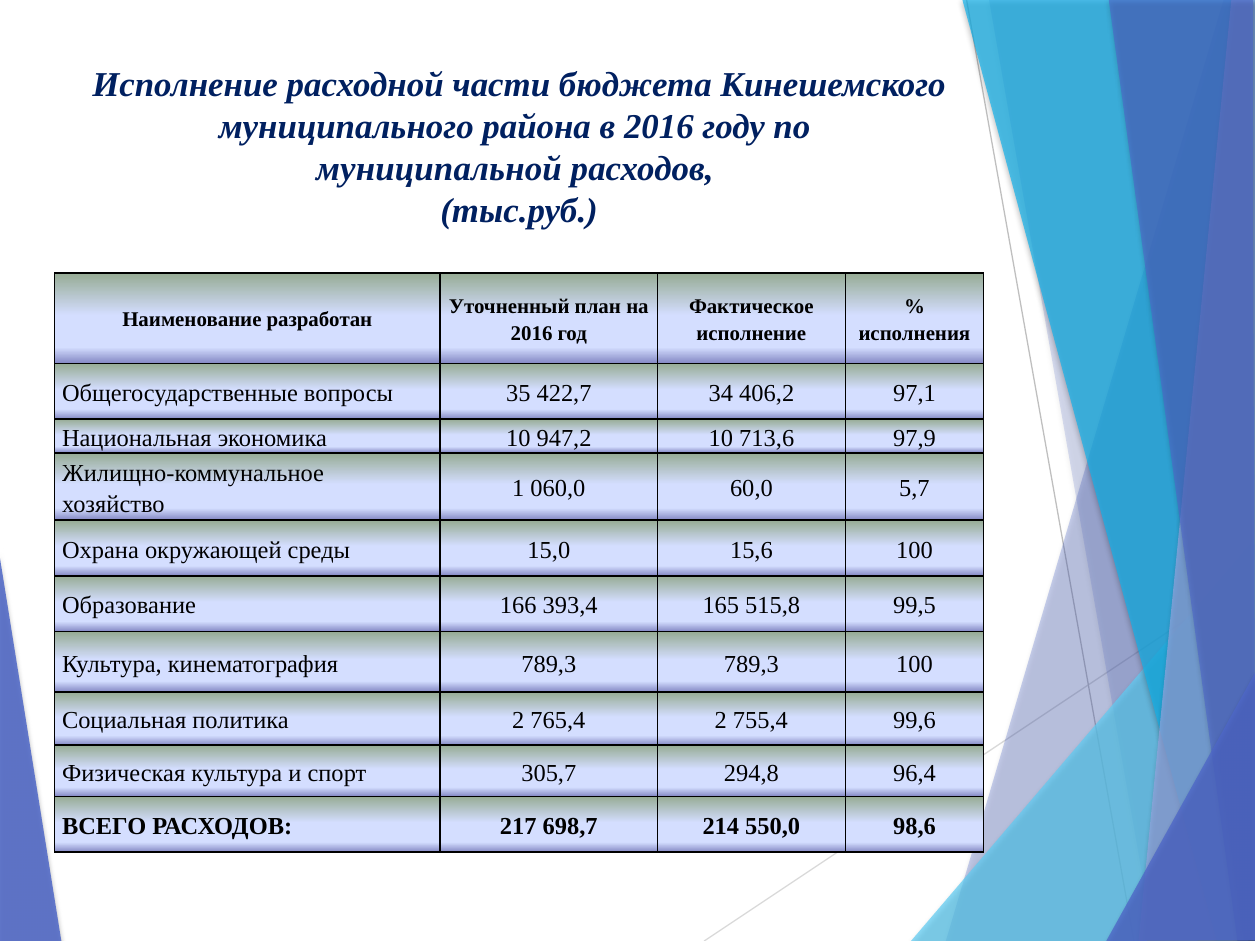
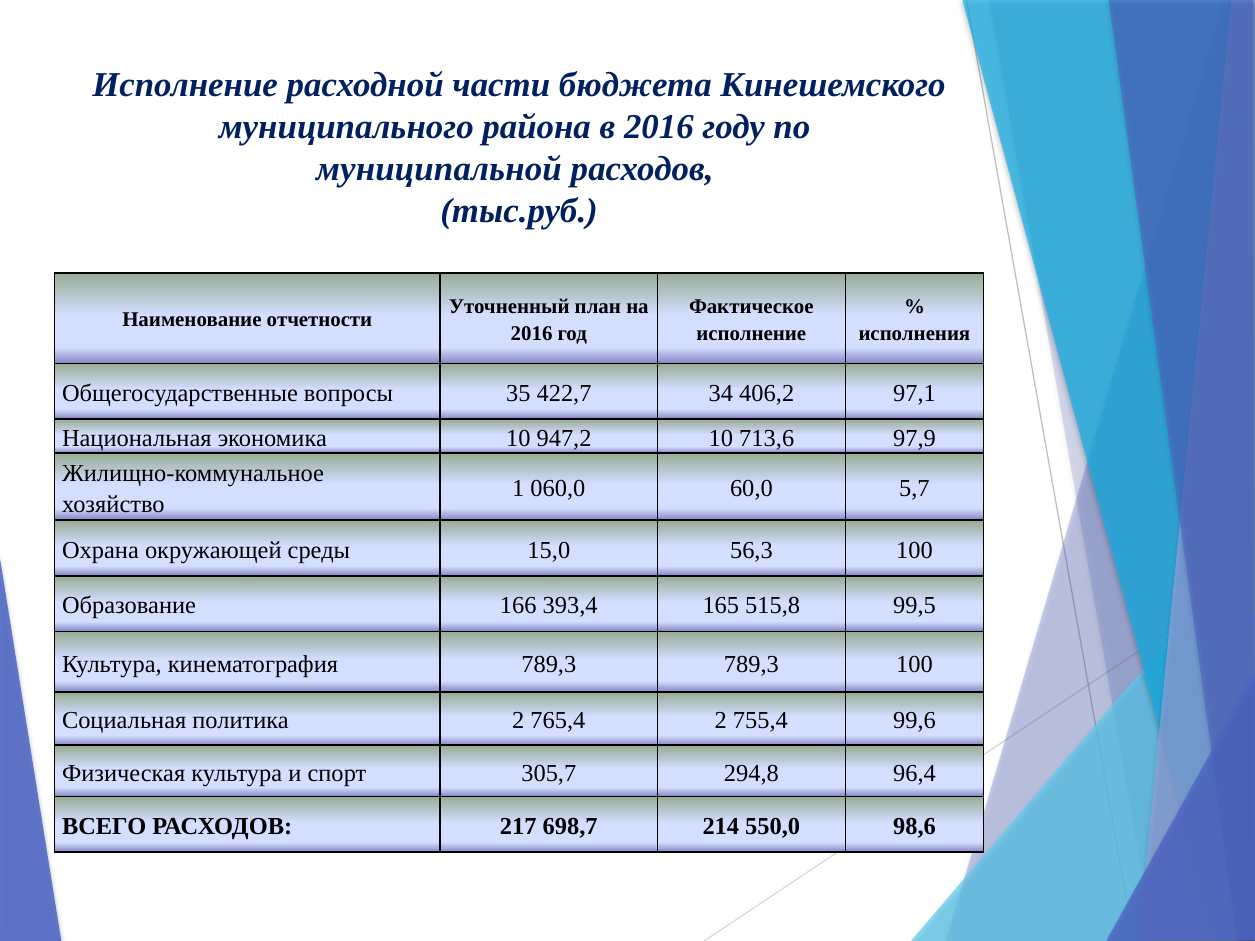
разработан: разработан -> отчетности (319, 320)
15,6: 15,6 -> 56,3 (751, 550)
